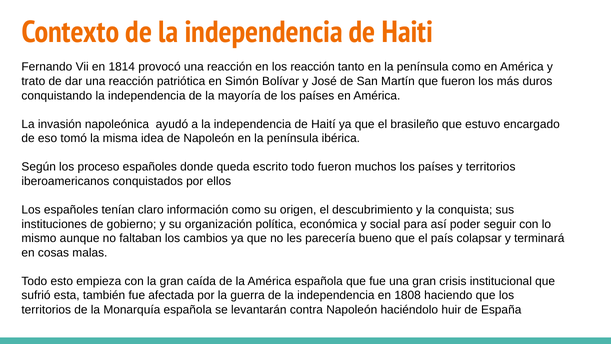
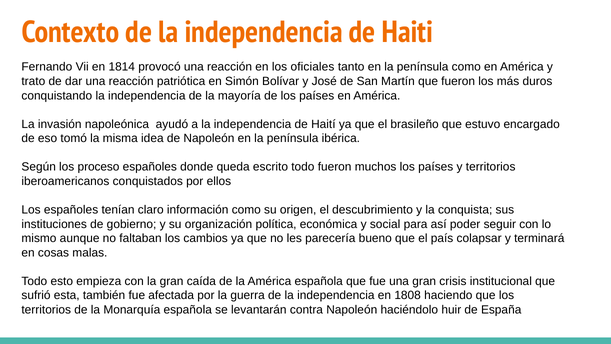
los reacción: reacción -> oficiales (312, 67)
